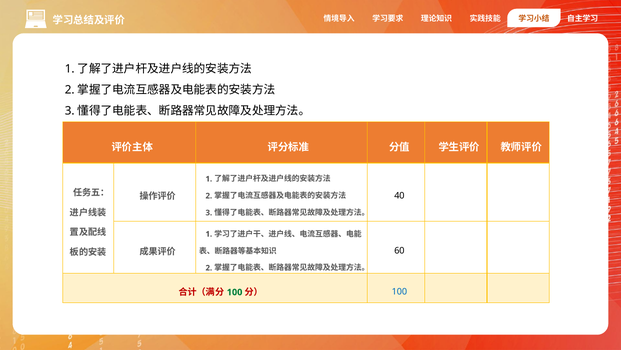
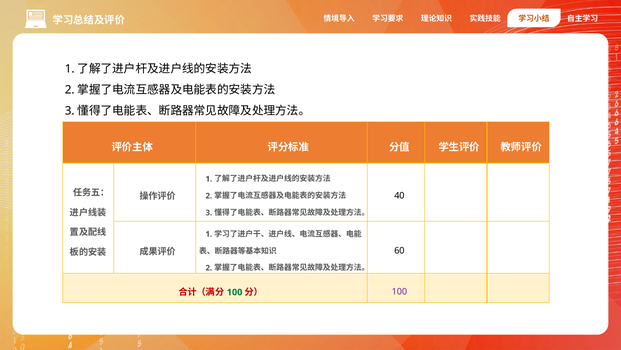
100 colour: blue -> purple (399, 291)
